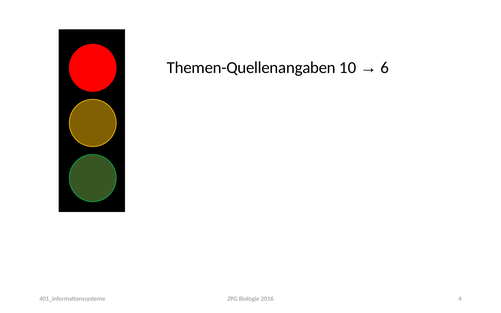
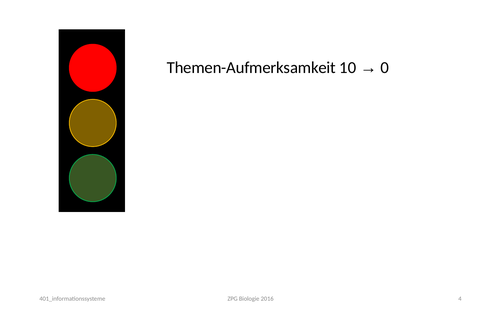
Themen-Quellenangaben: Themen-Quellenangaben -> Themen-Aufmerksamkeit (251, 68)
6: 6 -> 0 (385, 68)
